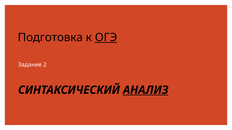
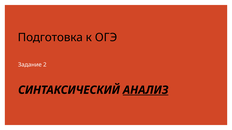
ОГЭ underline: present -> none (106, 38)
